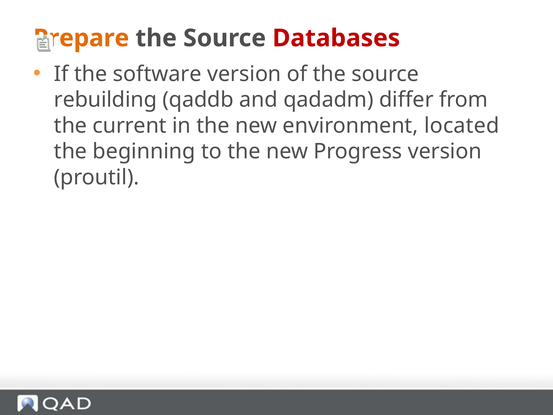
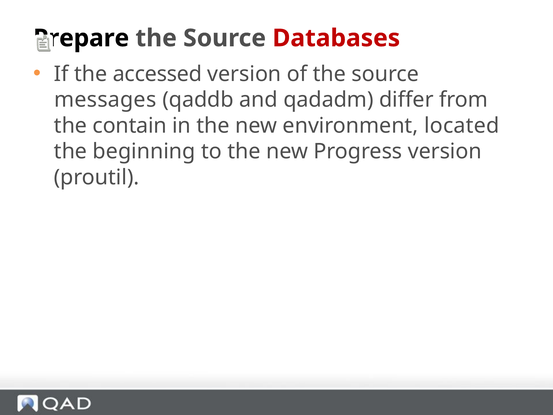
Prepare colour: orange -> black (81, 38)
software: software -> accessed (157, 74)
rebuilding: rebuilding -> messages (105, 100)
current: current -> contain (130, 126)
